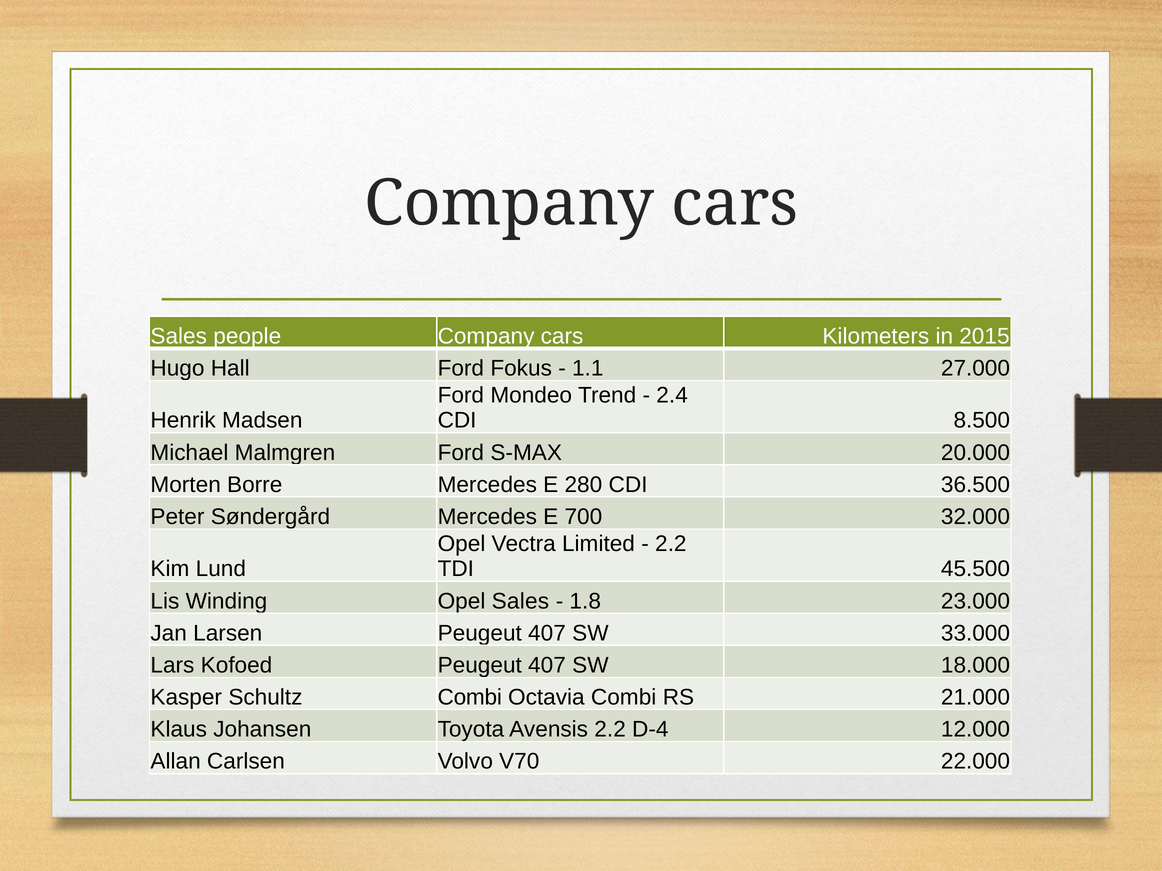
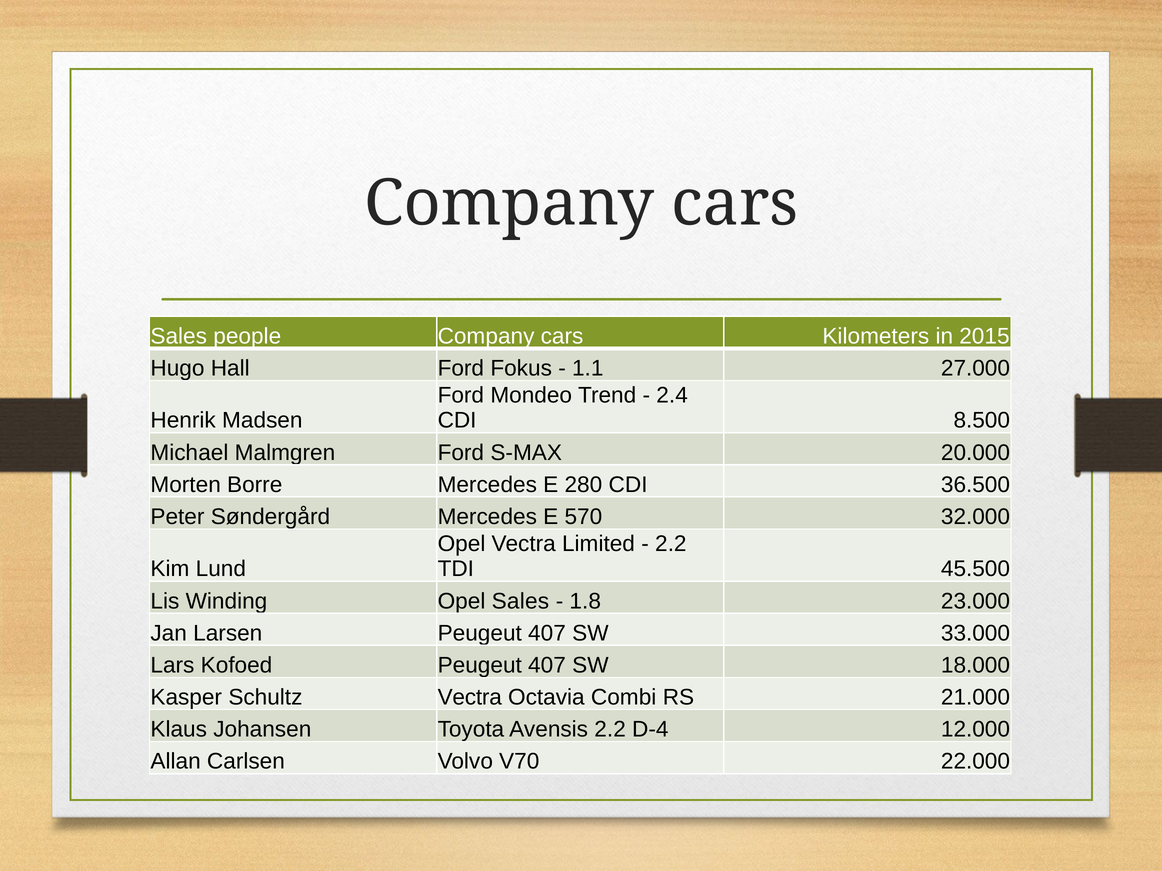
700: 700 -> 570 (583, 517)
Schultz Combi: Combi -> Vectra (470, 698)
